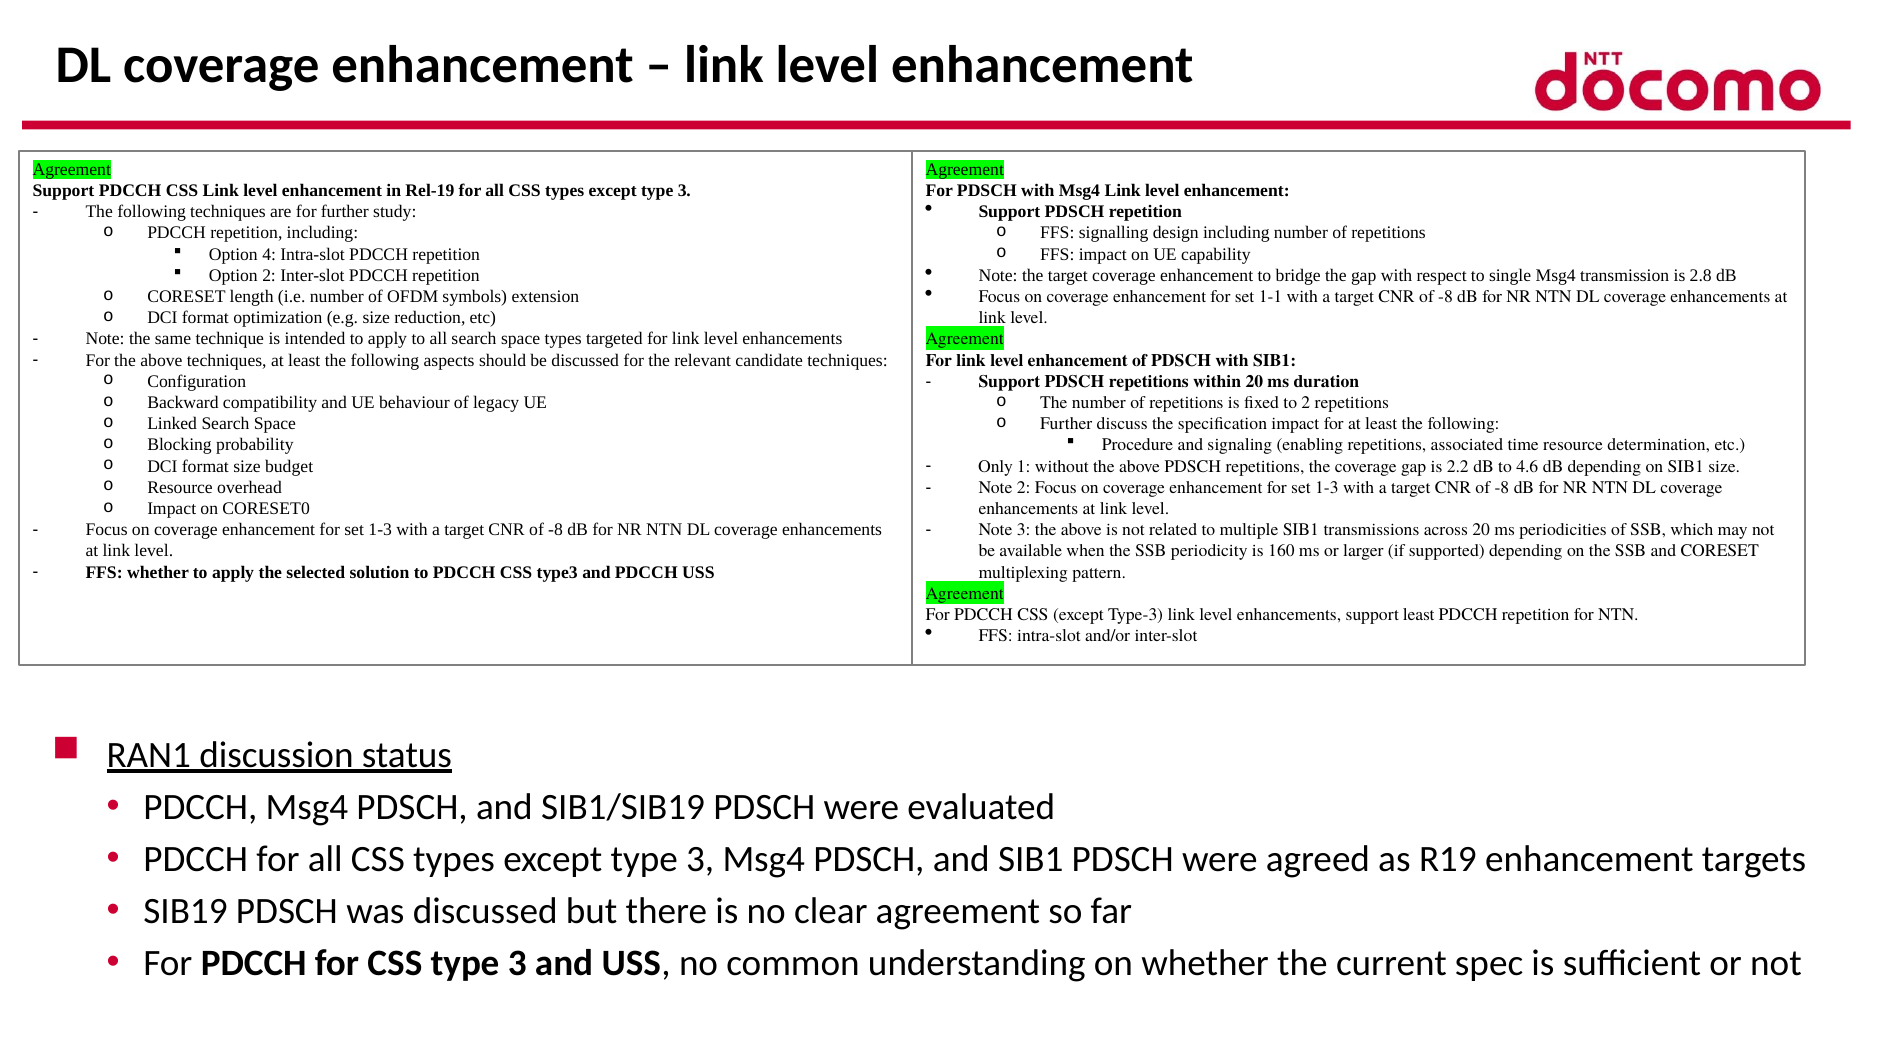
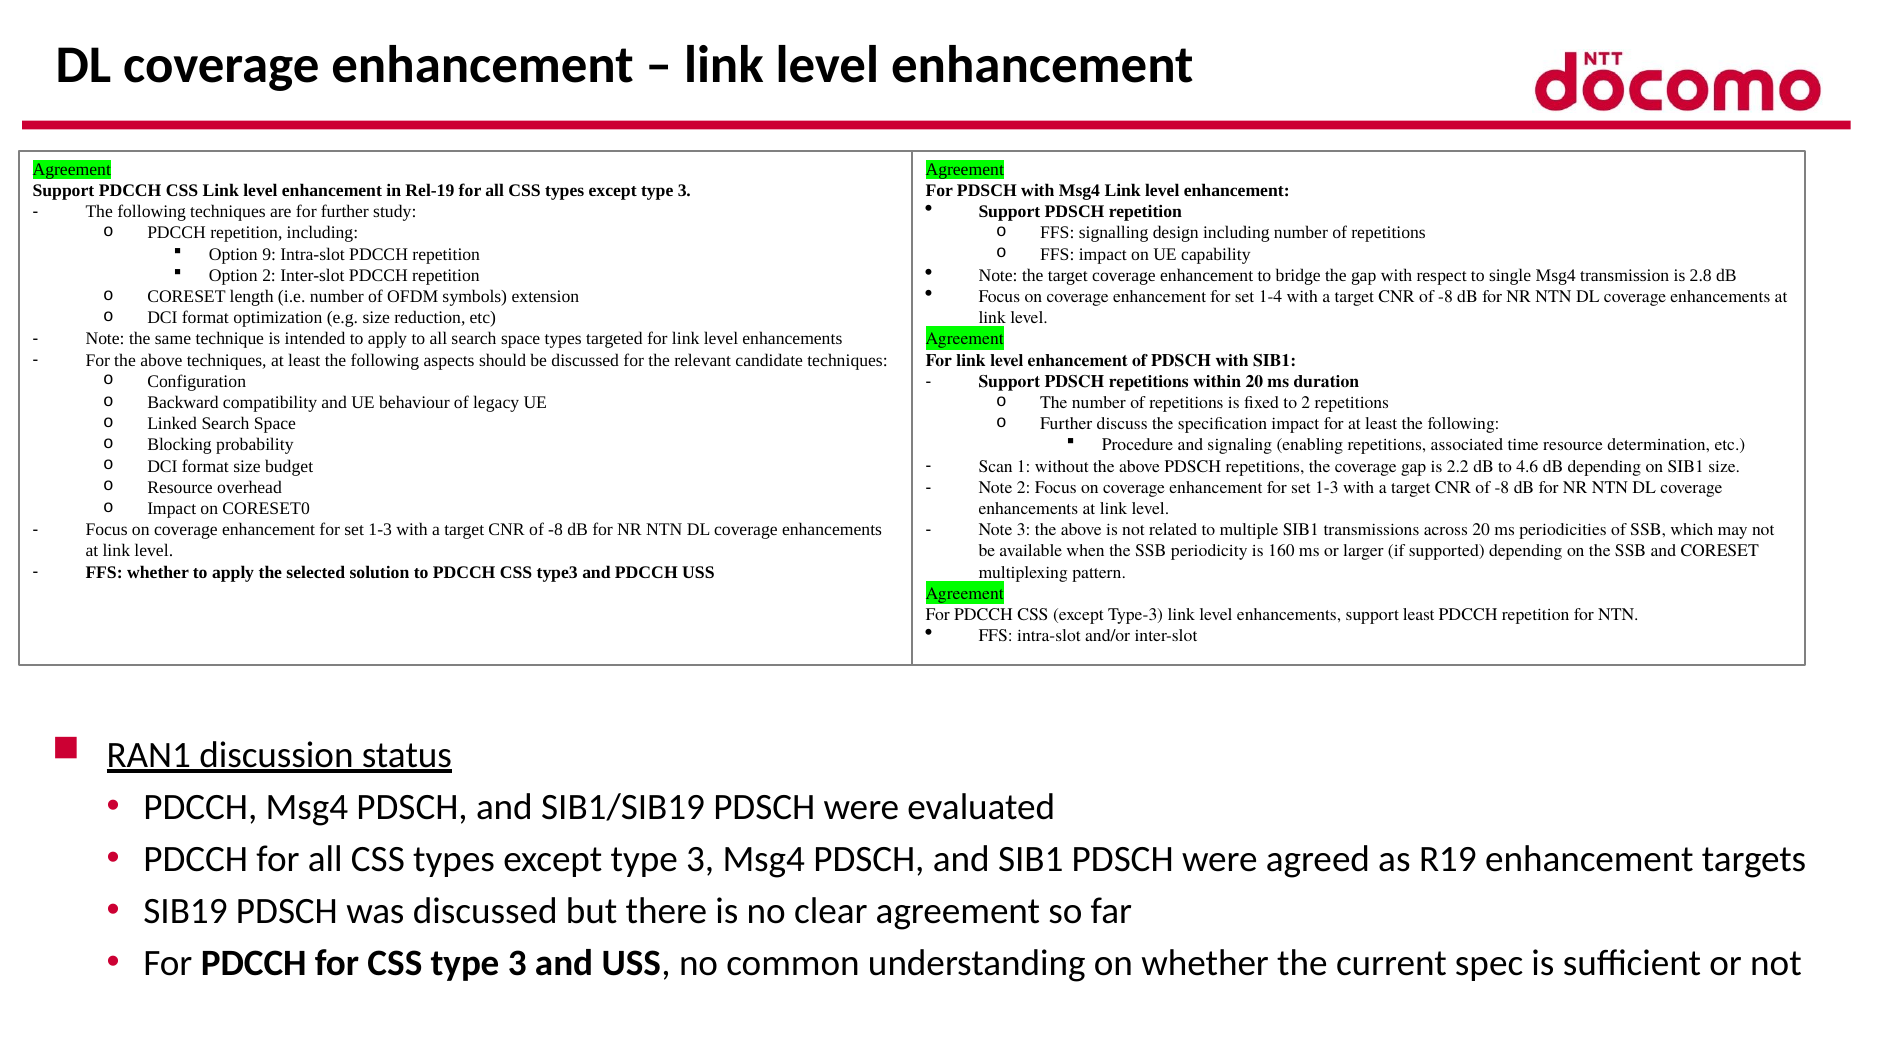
4: 4 -> 9 (269, 254)
1-1: 1-1 -> 1-4 (1271, 297)
Only: Only -> Scan (996, 467)
